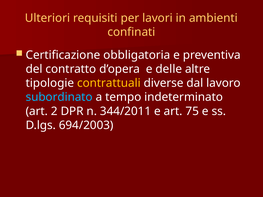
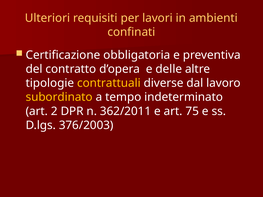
subordinato colour: light blue -> yellow (59, 97)
344/2011: 344/2011 -> 362/2011 (126, 111)
694/2003: 694/2003 -> 376/2003 (86, 125)
